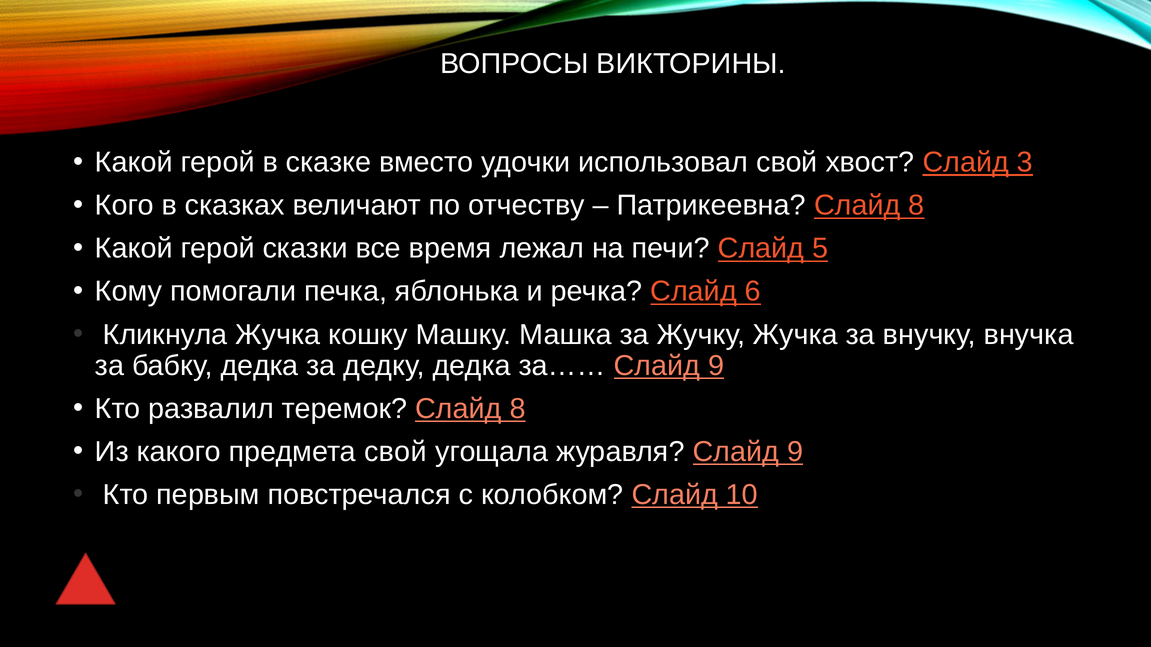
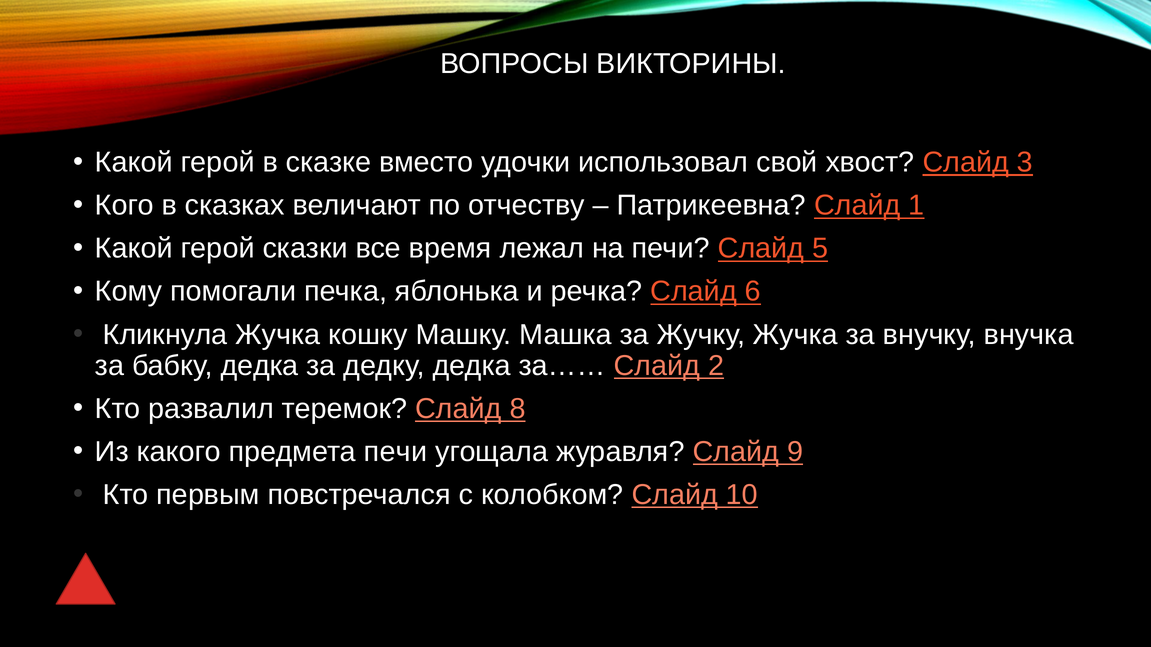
Патрикеевна Слайд 8: 8 -> 1 (916, 206)
за…… Слайд 9: 9 -> 2 (716, 366)
предмета свой: свой -> печи (396, 452)
